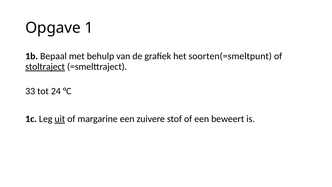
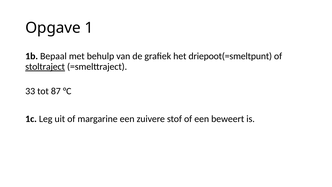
soorten(=smeltpunt: soorten(=smeltpunt -> driepoot(=smeltpunt (230, 56)
24: 24 -> 87 (56, 91)
uit underline: present -> none (60, 119)
